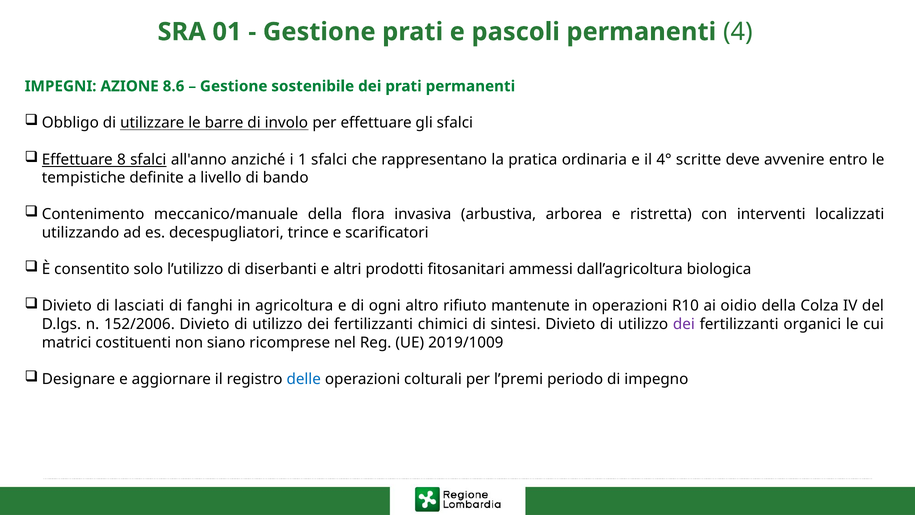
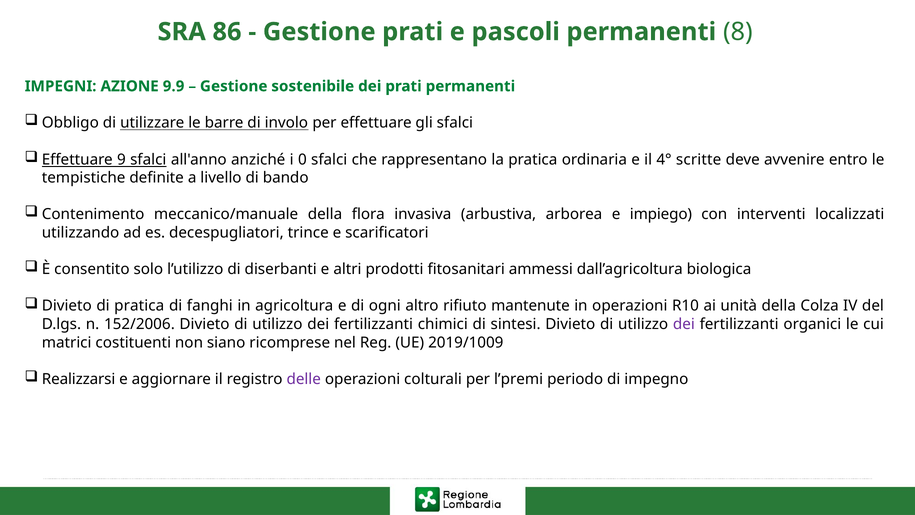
01: 01 -> 86 (227, 32)
4: 4 -> 8 (738, 32)
8.6: 8.6 -> 9.9 (174, 86)
8: 8 -> 9 (121, 159)
1: 1 -> 0 (302, 159)
ristretta: ristretta -> impiego (661, 214)
di lasciati: lasciati -> pratica (139, 306)
oidio: oidio -> unità (739, 306)
Designare: Designare -> Realizzarsi (79, 379)
delle colour: blue -> purple (304, 379)
